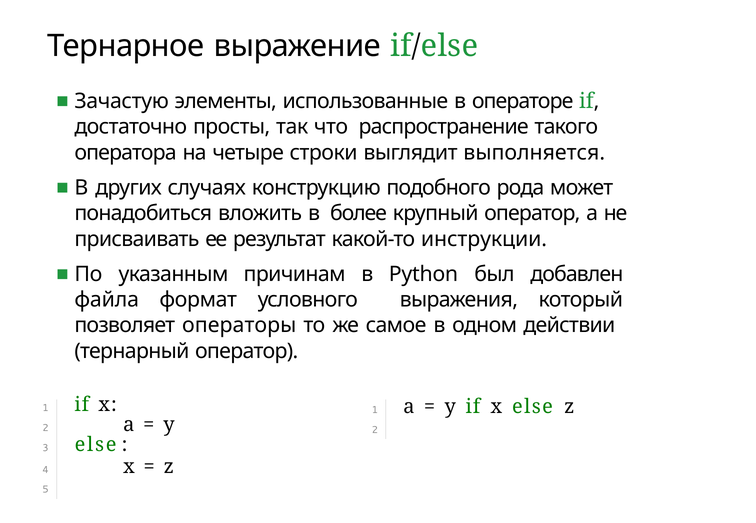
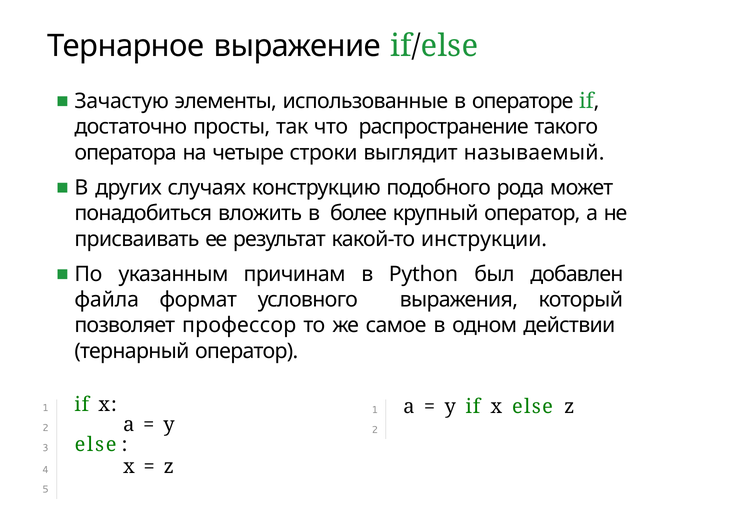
выполняется: выполняется -> называемый (534, 153)
операторы: операторы -> профессор (239, 326)
